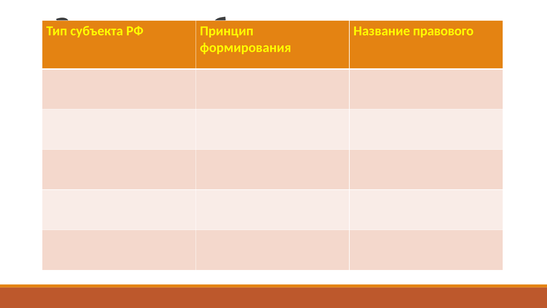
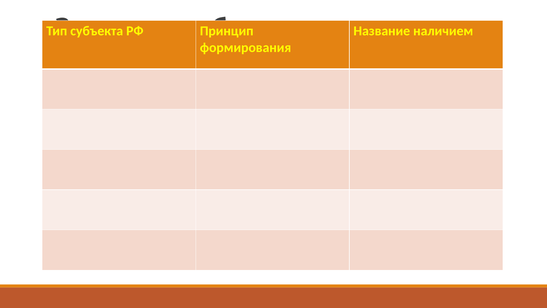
правового: правового -> наличием (443, 31)
